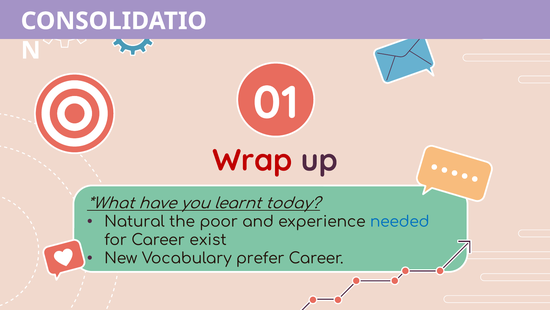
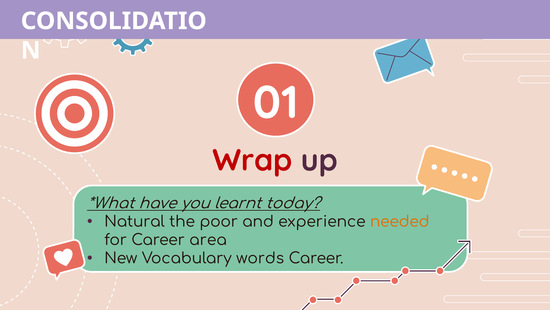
needed colour: blue -> orange (400, 221)
exist: exist -> area (208, 240)
prefer: prefer -> words (260, 258)
